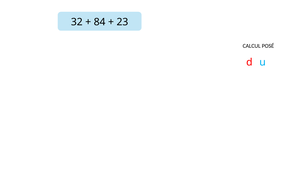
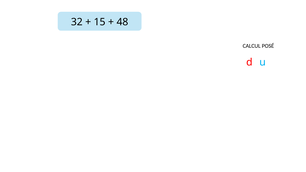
84: 84 -> 15 (100, 22)
23: 23 -> 48 (122, 22)
